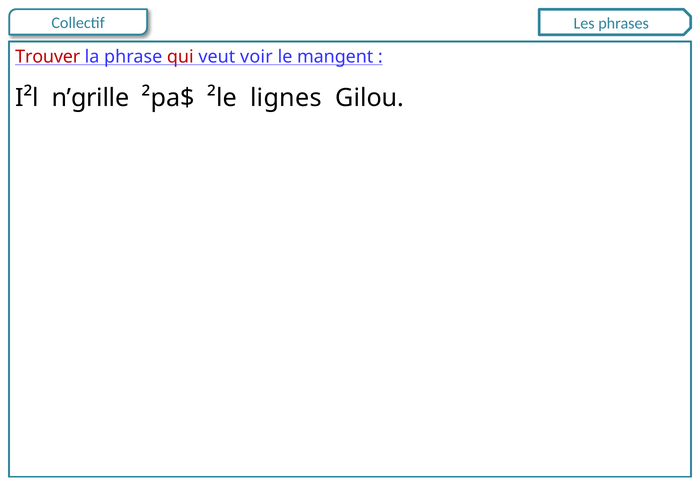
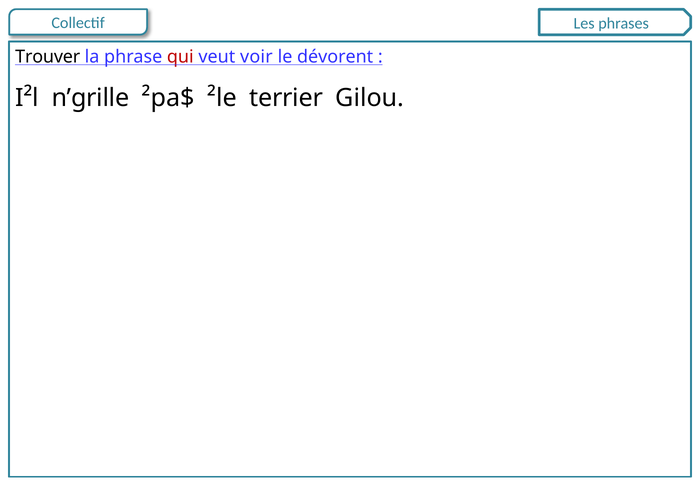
Trouver colour: red -> black (48, 57)
mangent: mangent -> dévorent (335, 57)
lignes: lignes -> terrier (286, 98)
